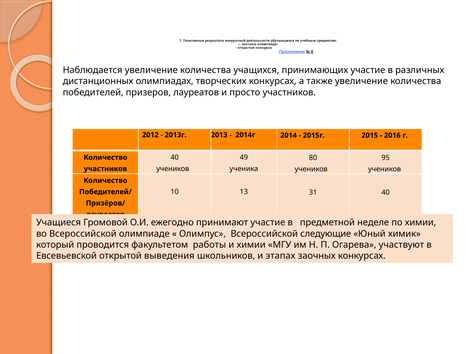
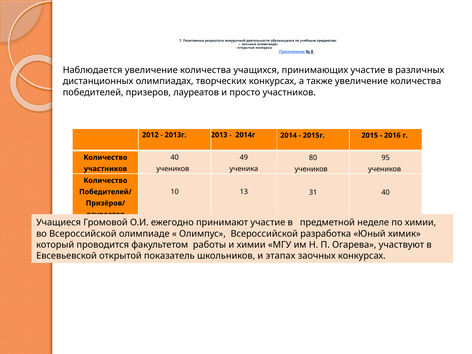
следующие: следующие -> разработка (326, 234)
выведения: выведения -> показатель (169, 256)
